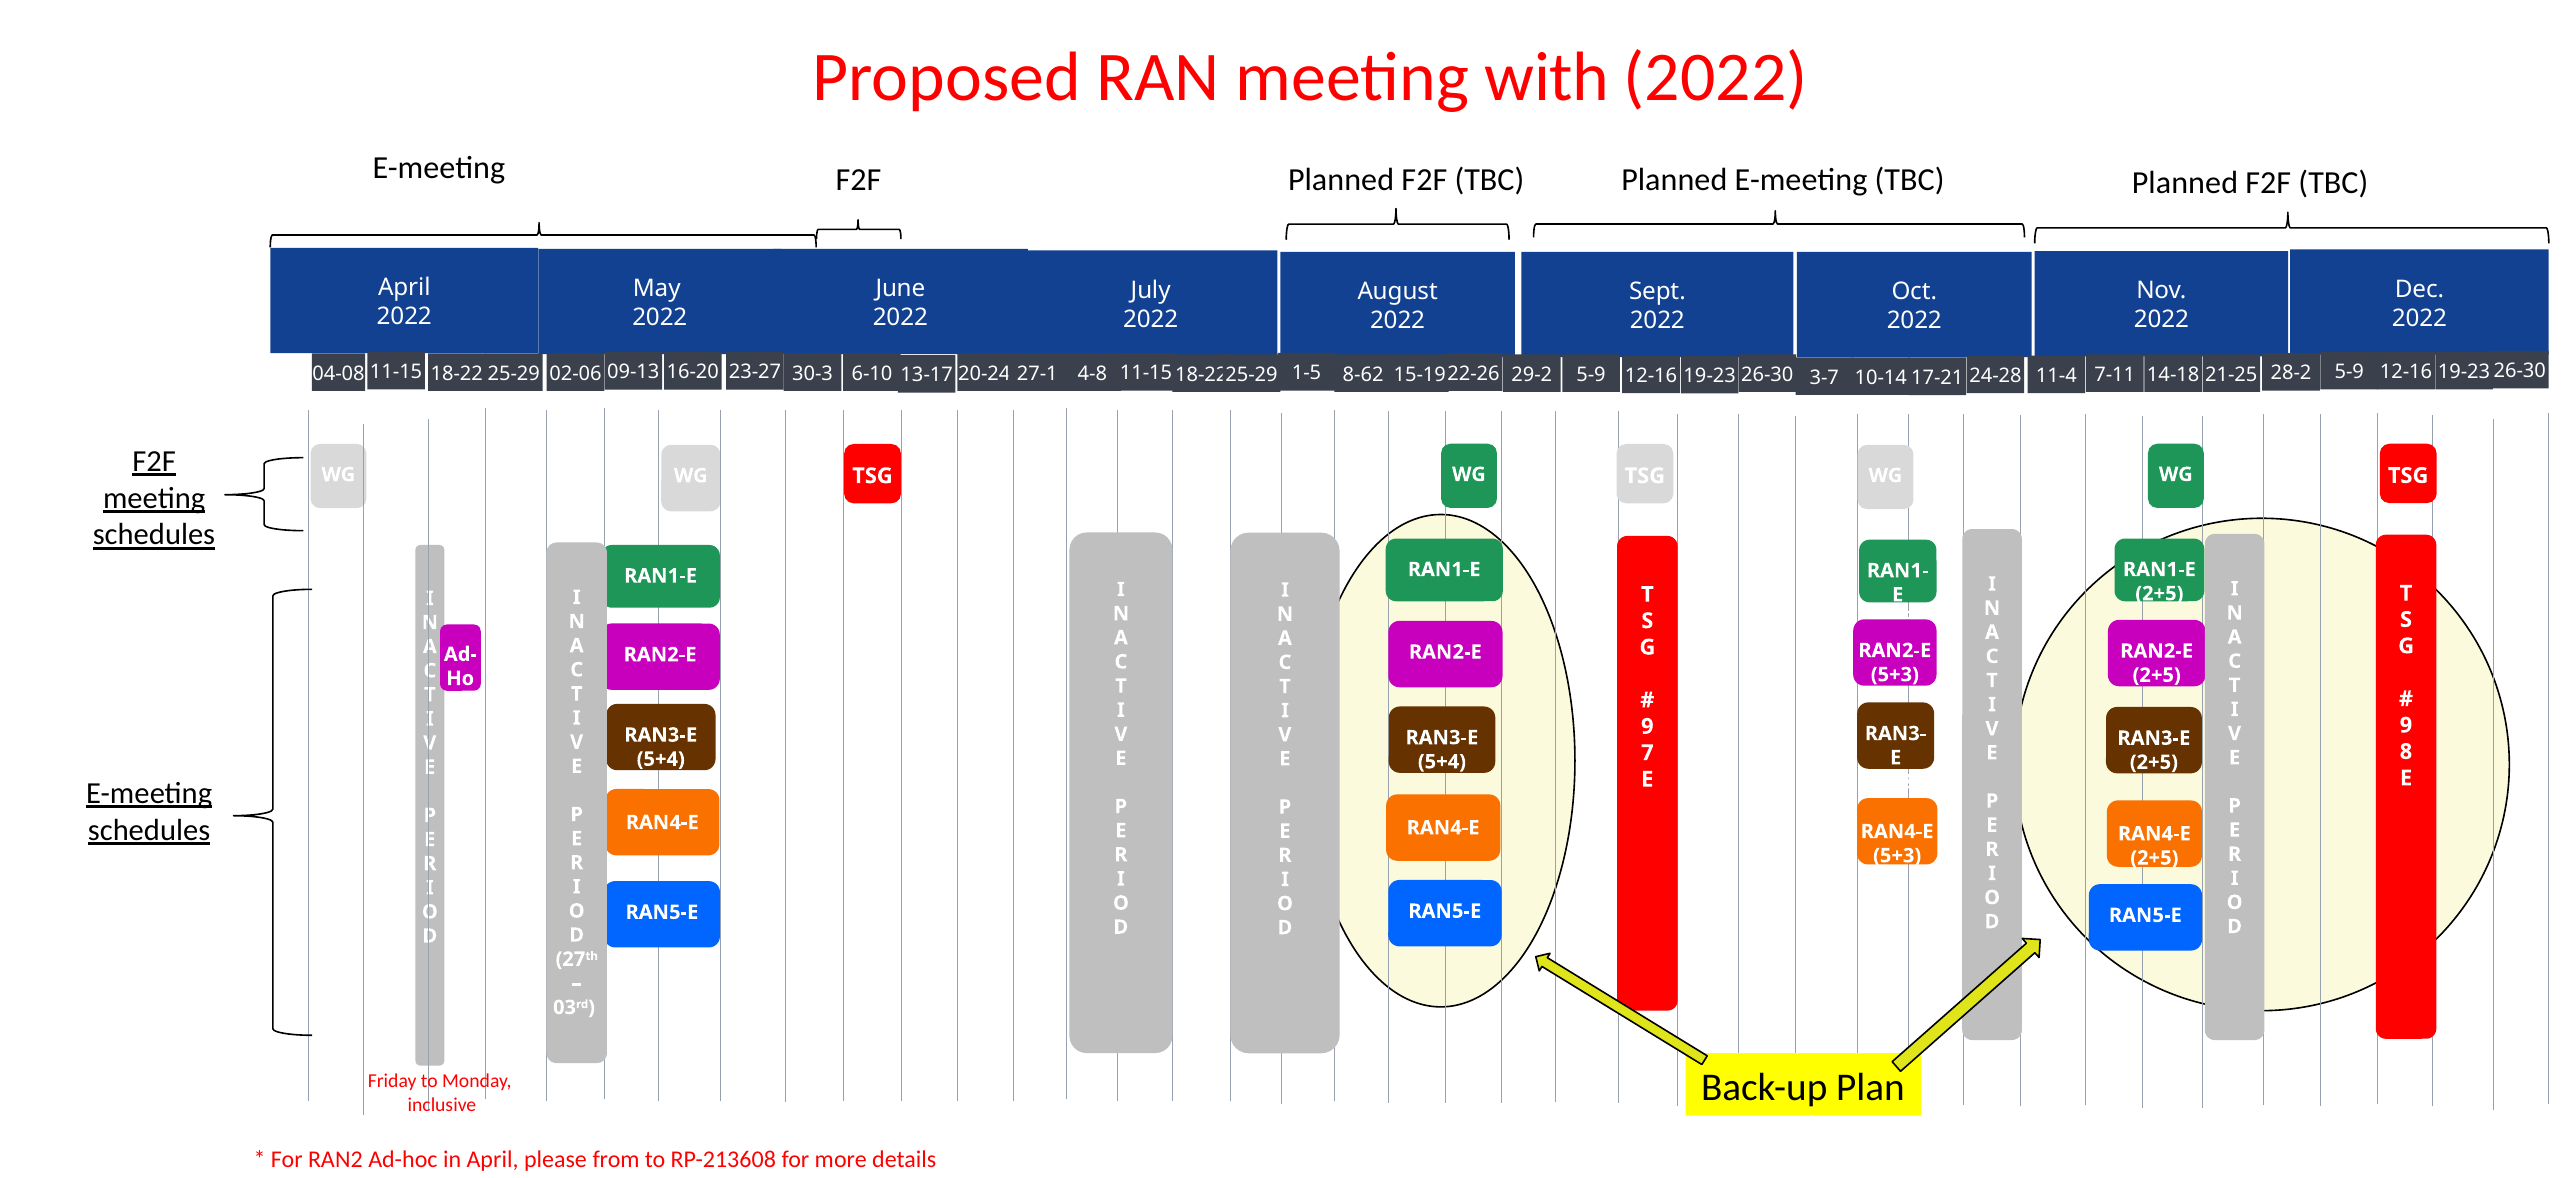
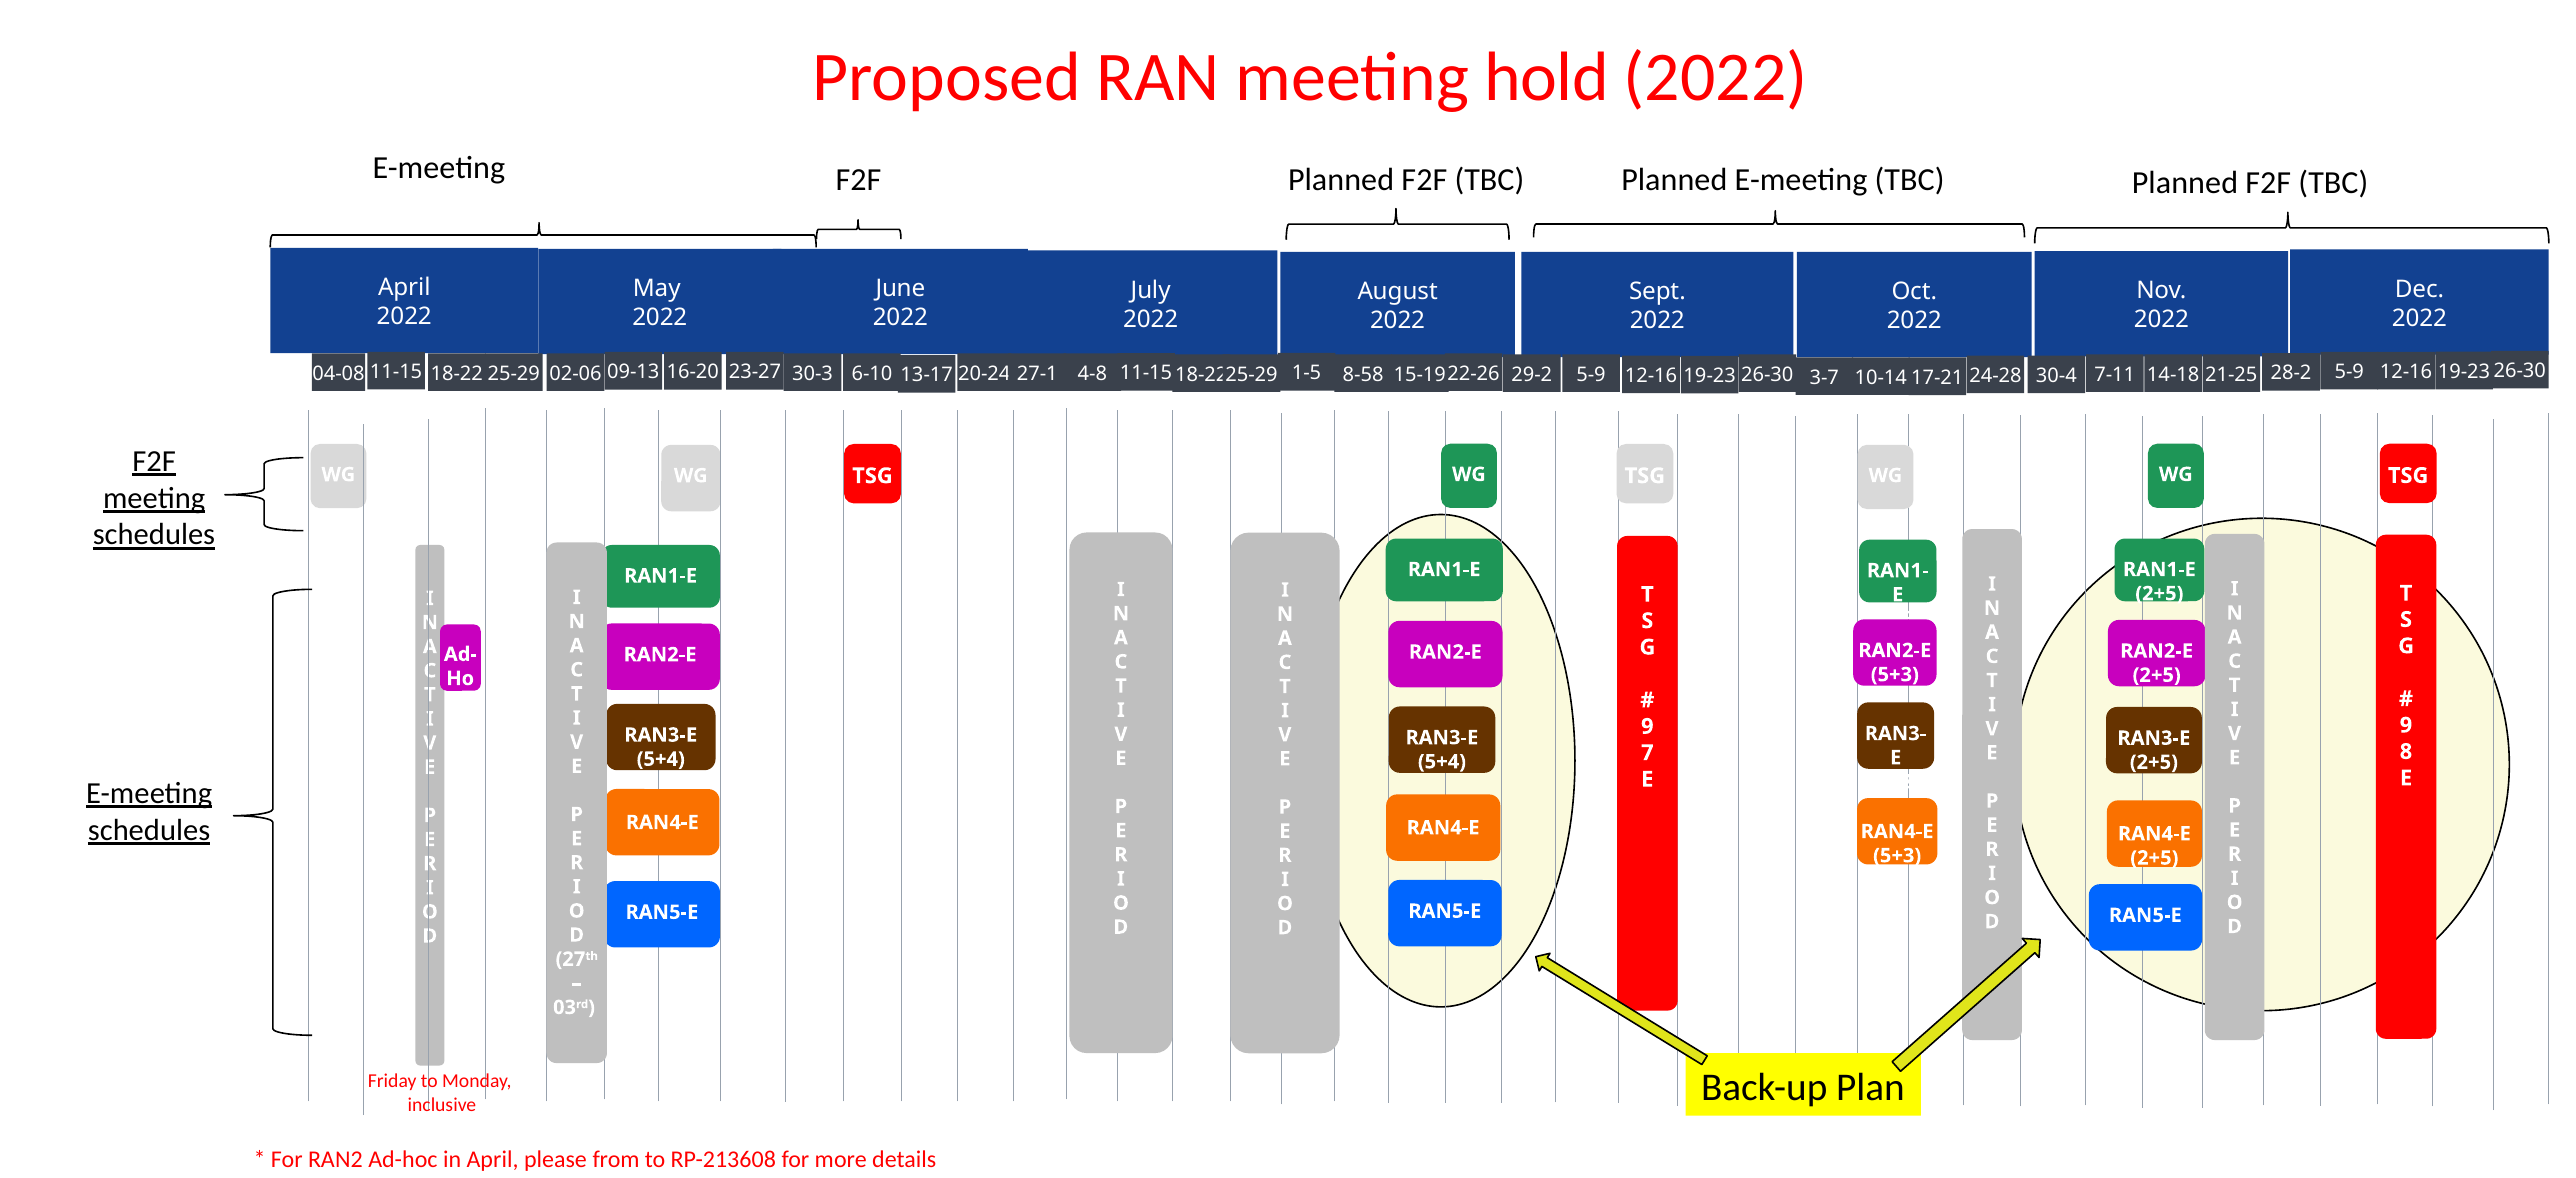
with: with -> hold (1547, 78)
8-62: 8-62 -> 8-58 (1363, 375)
11-4: 11-4 -> 30-4 (2056, 376)
